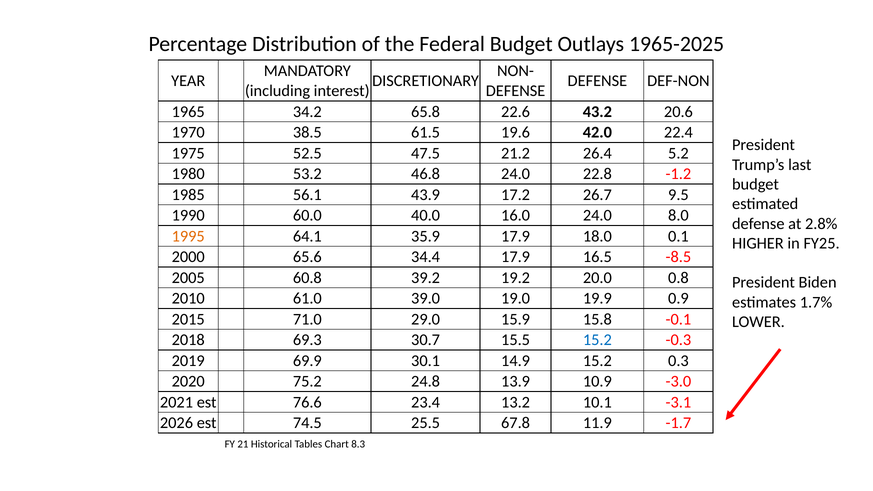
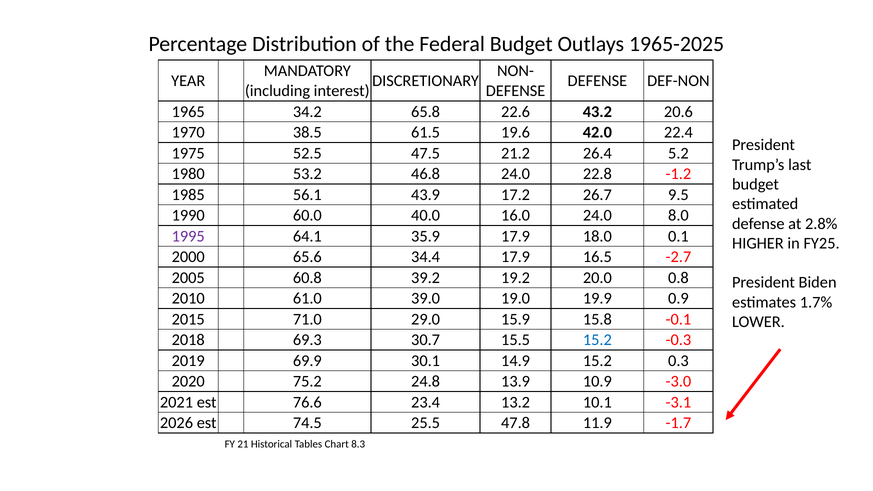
1995 colour: orange -> purple (188, 236)
-8.5: -8.5 -> -2.7 (678, 257)
67.8: 67.8 -> 47.8 (516, 423)
